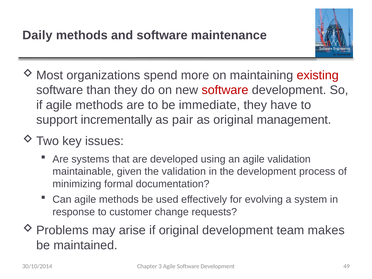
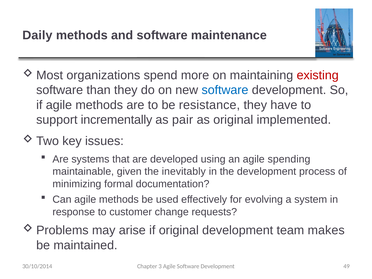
software colour: red -> blue (225, 90)
immediate: immediate -> resistance (209, 105)
management: management -> implemented (294, 120)
agile validation: validation -> spending (289, 159)
the validation: validation -> inevitably (184, 172)
